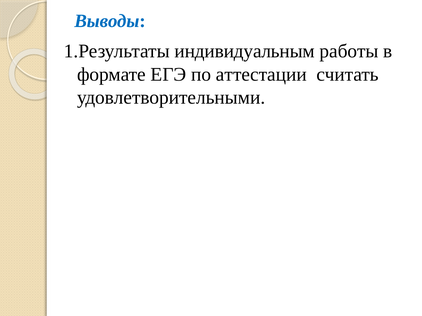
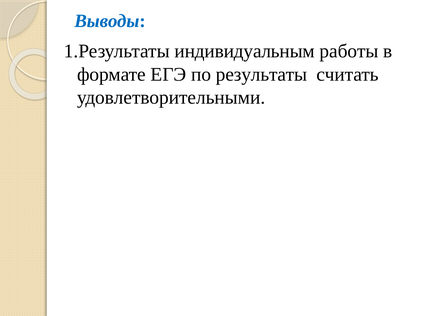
аттестации: аттестации -> результаты (261, 75)
